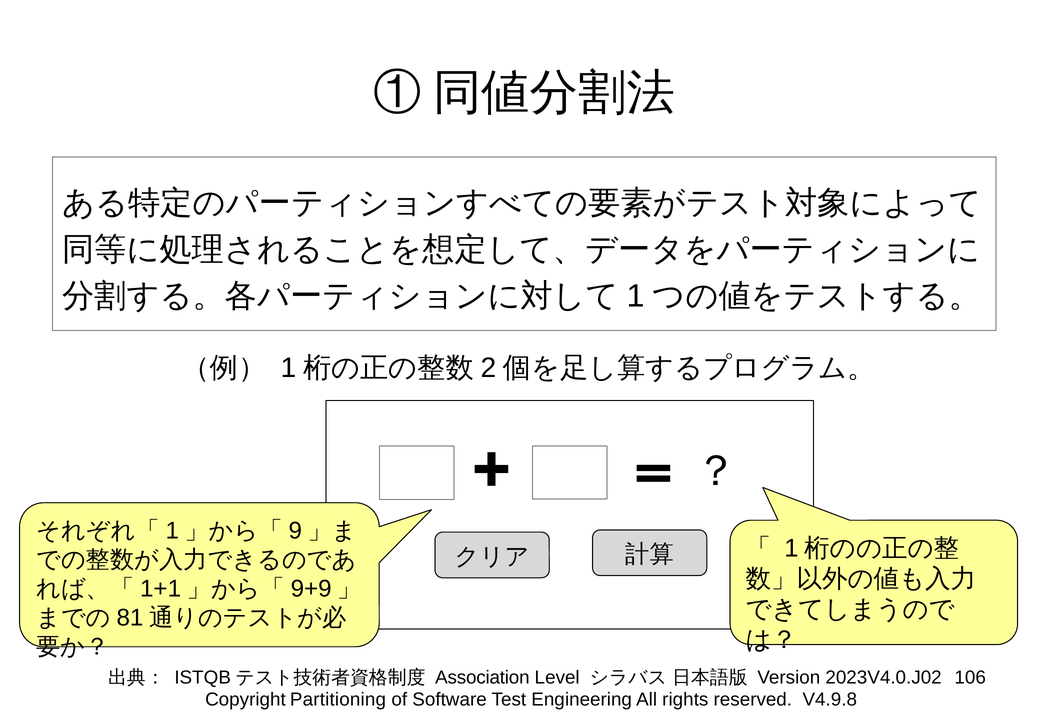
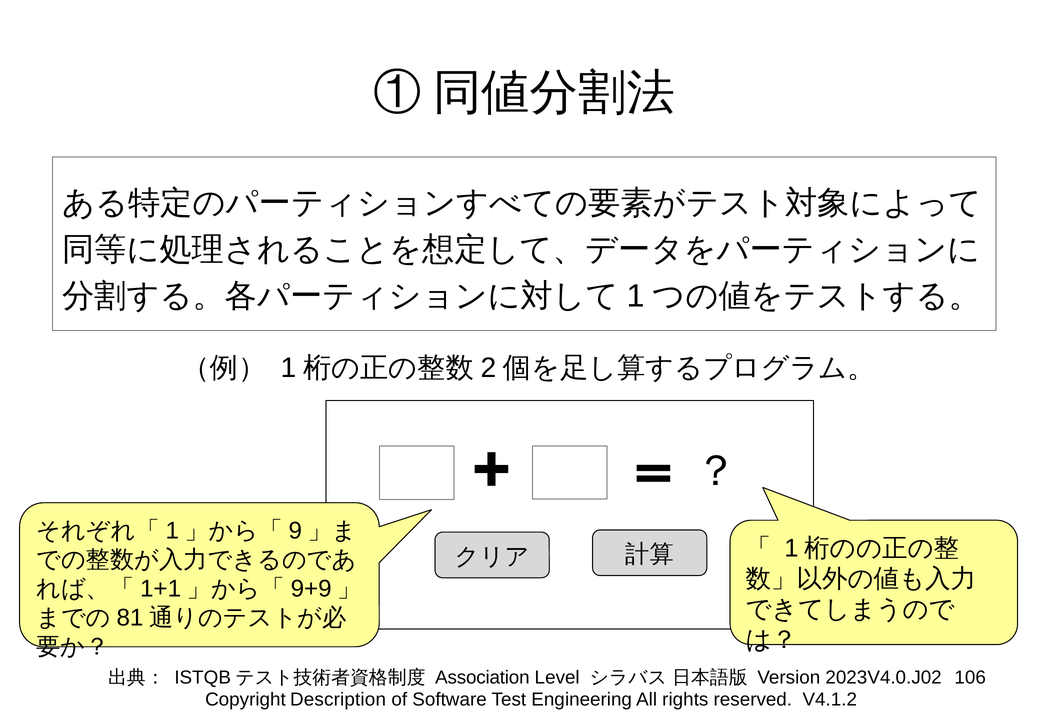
Partitioning: Partitioning -> Description (338, 700)
V4.9.8: V4.9.8 -> V4.1.2 (830, 700)
